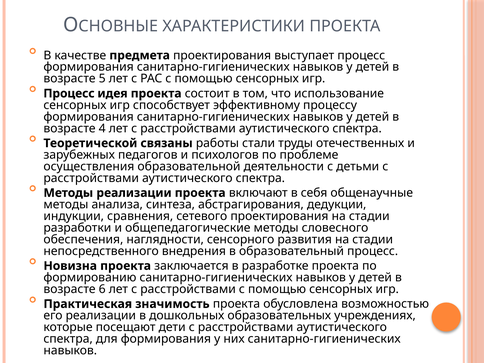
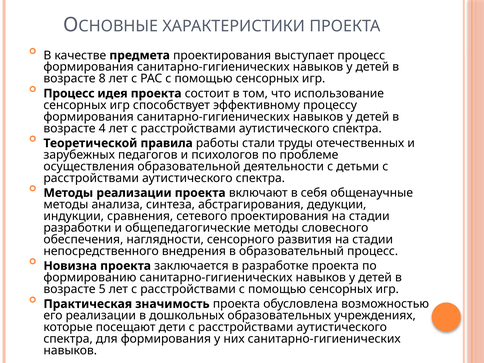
5: 5 -> 8 (102, 79)
связаны: связаны -> правила (167, 143)
6: 6 -> 5 (102, 289)
